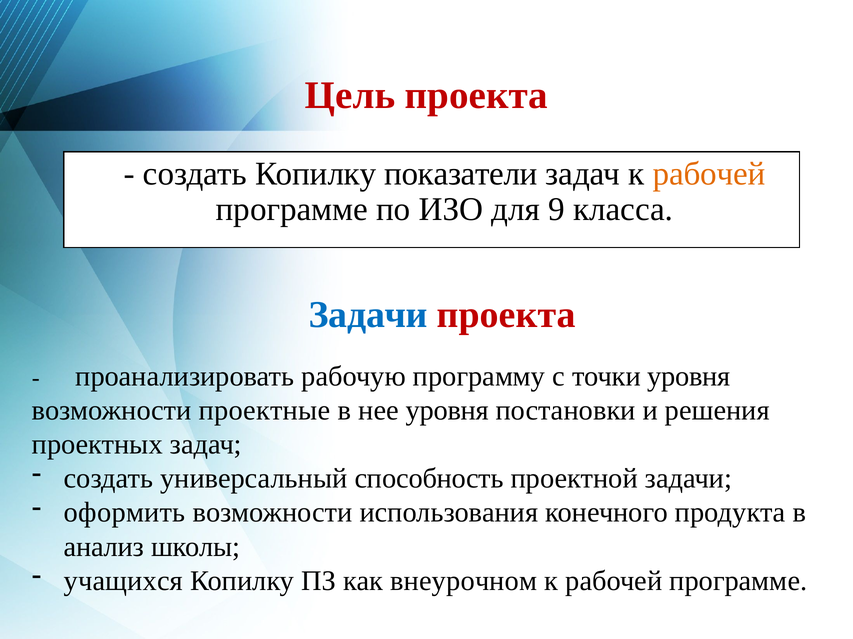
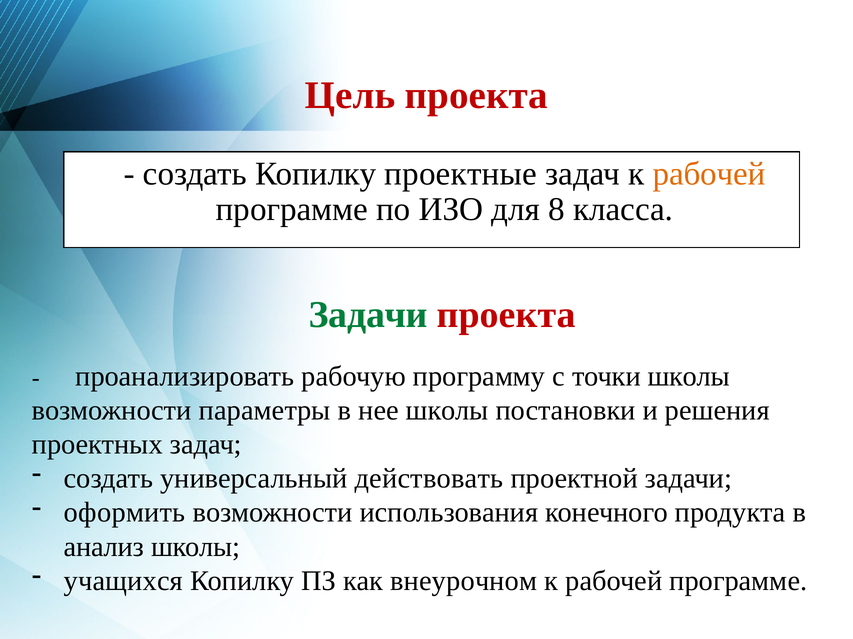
показатели: показатели -> проектные (461, 174)
9: 9 -> 8 (557, 210)
Задачи colour: blue -> green (368, 315)
точки уровня: уровня -> школы (689, 377)
проектные: проектные -> параметры (265, 411)
нее уровня: уровня -> школы (447, 411)
способность: способность -> действовать (429, 479)
